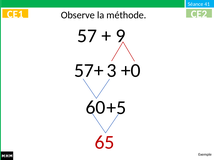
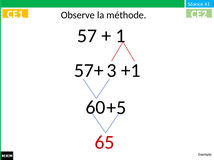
9: 9 -> 1 (121, 36)
+0: +0 -> +1 (131, 71)
